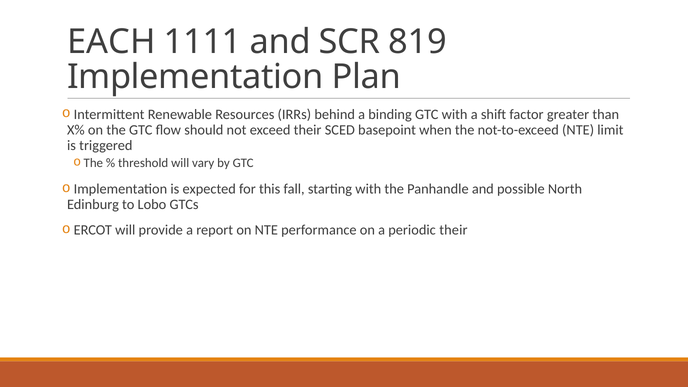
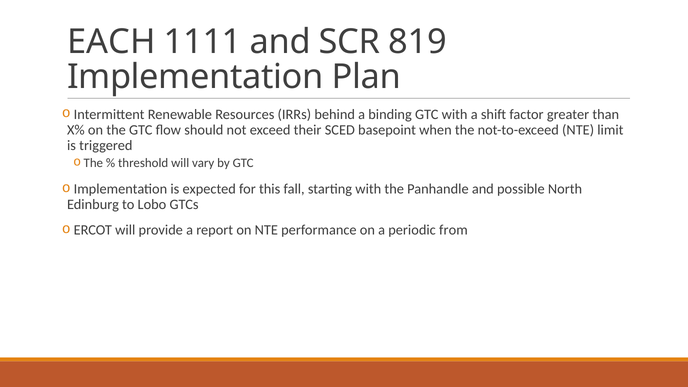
periodic their: their -> from (453, 230)
